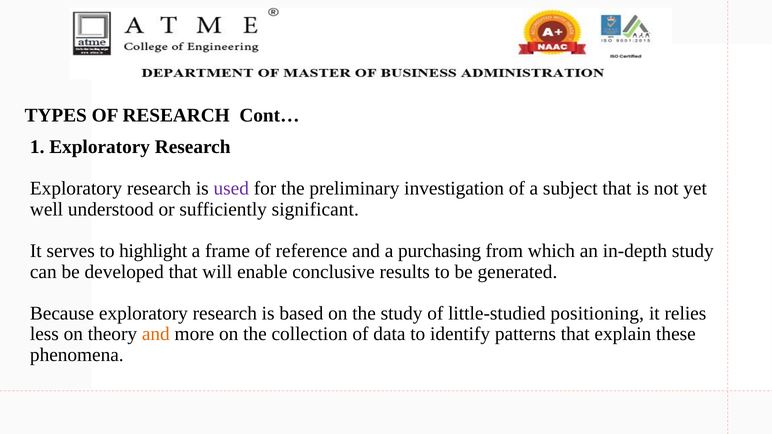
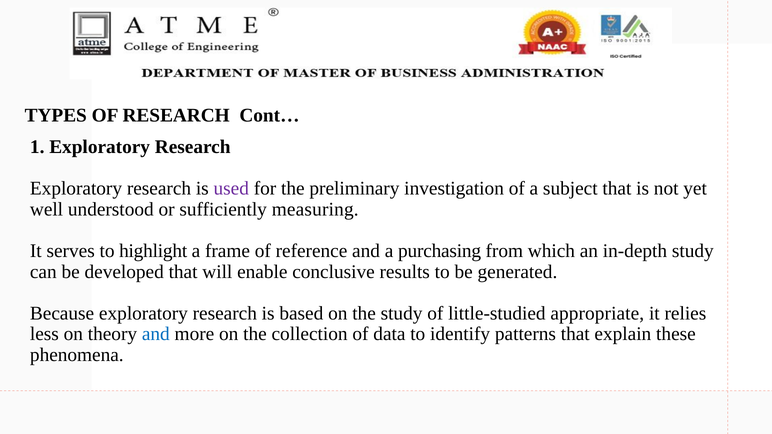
significant: significant -> measuring (315, 209)
positioning: positioning -> appropriate (597, 313)
and colour: orange -> blue (156, 334)
